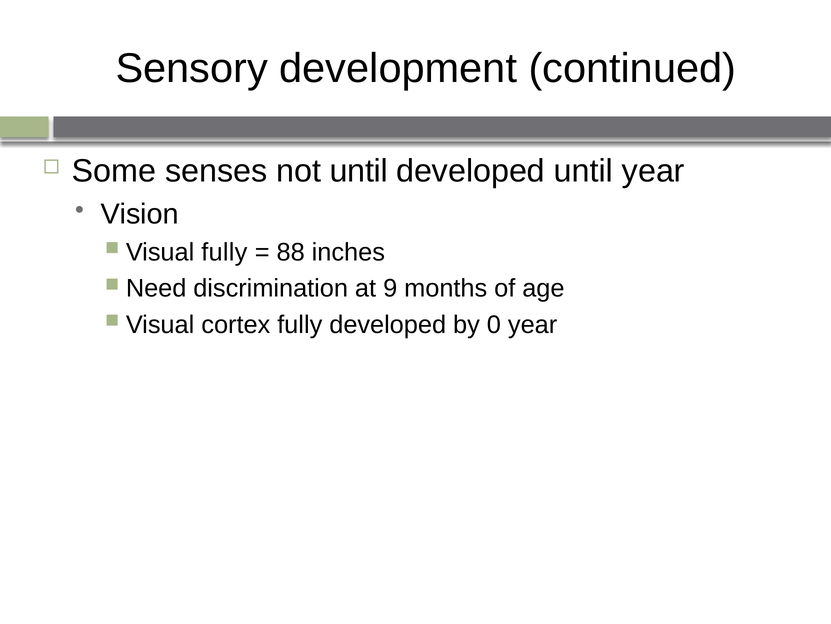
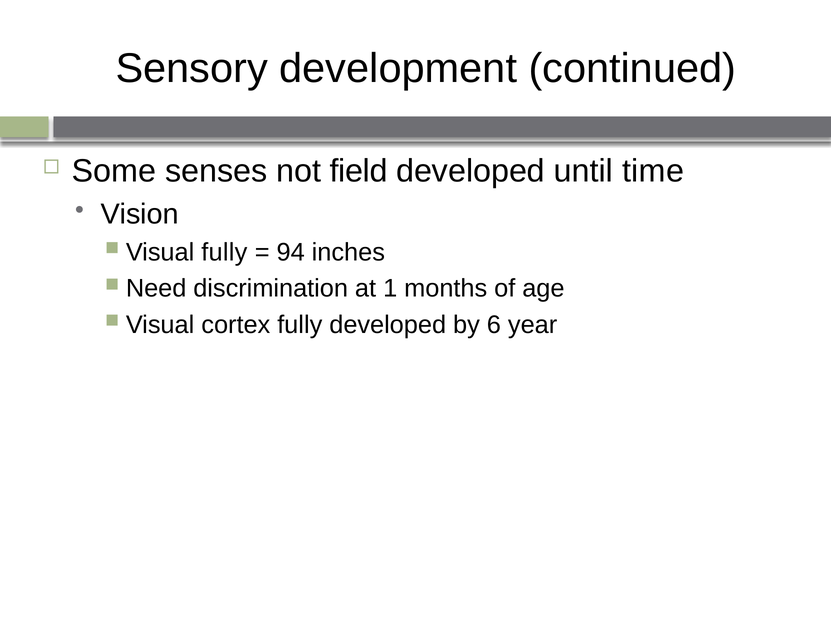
not until: until -> field (359, 171)
until year: year -> time (653, 171)
88: 88 -> 94 (291, 252)
9: 9 -> 1 (390, 288)
0: 0 -> 6 (494, 324)
